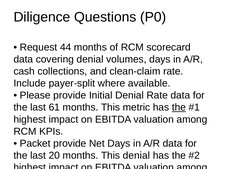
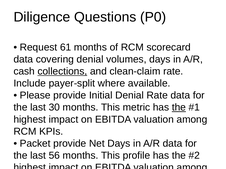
44: 44 -> 61 (66, 47)
collections underline: none -> present (62, 72)
61: 61 -> 30 (54, 108)
20: 20 -> 56 (54, 156)
This denial: denial -> profile (136, 156)
